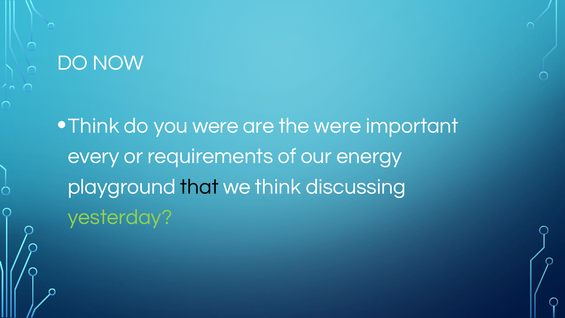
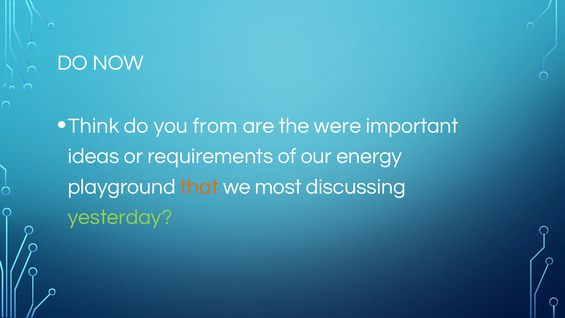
you were: were -> from (215, 126)
every: every -> ideas (94, 156)
that colour: black -> orange (199, 187)
we think: think -> most (278, 187)
